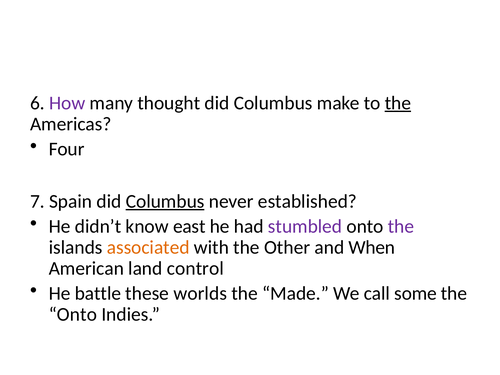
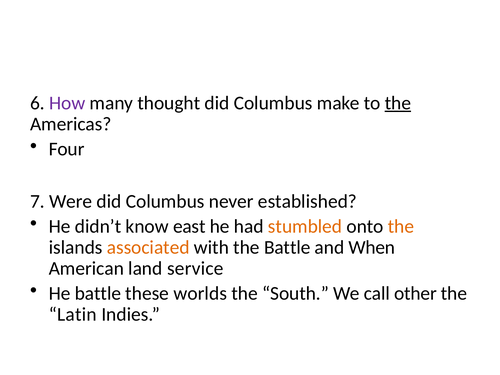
Spain: Spain -> Were (71, 201)
Columbus underline: present -> none (165, 201)
stumbled colour: purple -> orange (305, 226)
the colour: purple -> orange (401, 226)
the Other: Other -> Battle (287, 247)
control: control -> service (195, 268)
Made: Made -> South (296, 293)
some: some -> other (416, 293)
Onto: Onto -> Latin (73, 314)
